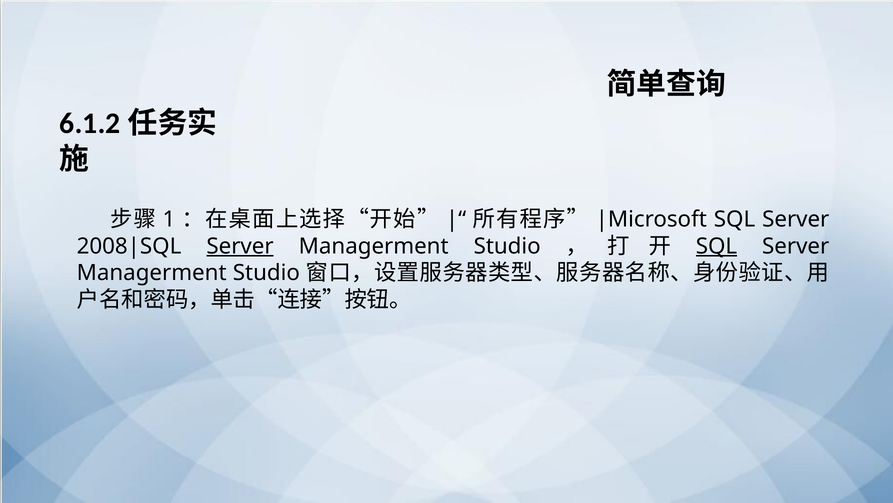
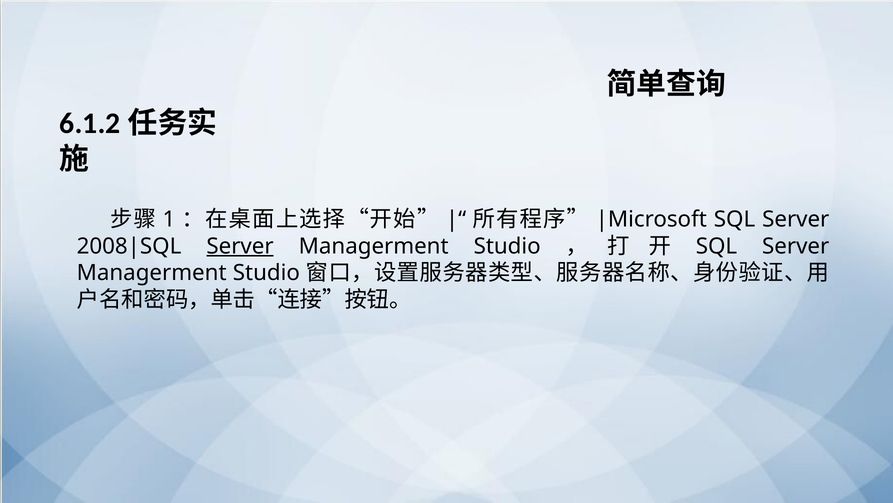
SQL underline: present -> none (716, 246)
